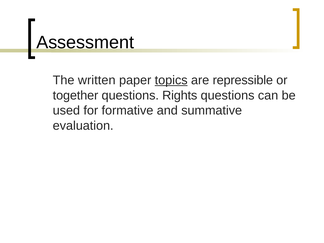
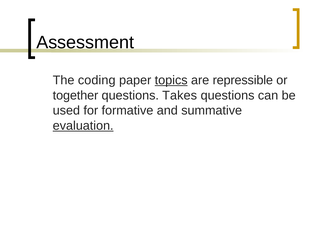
written: written -> coding (97, 80)
Rights: Rights -> Takes (180, 95)
evaluation underline: none -> present (83, 126)
